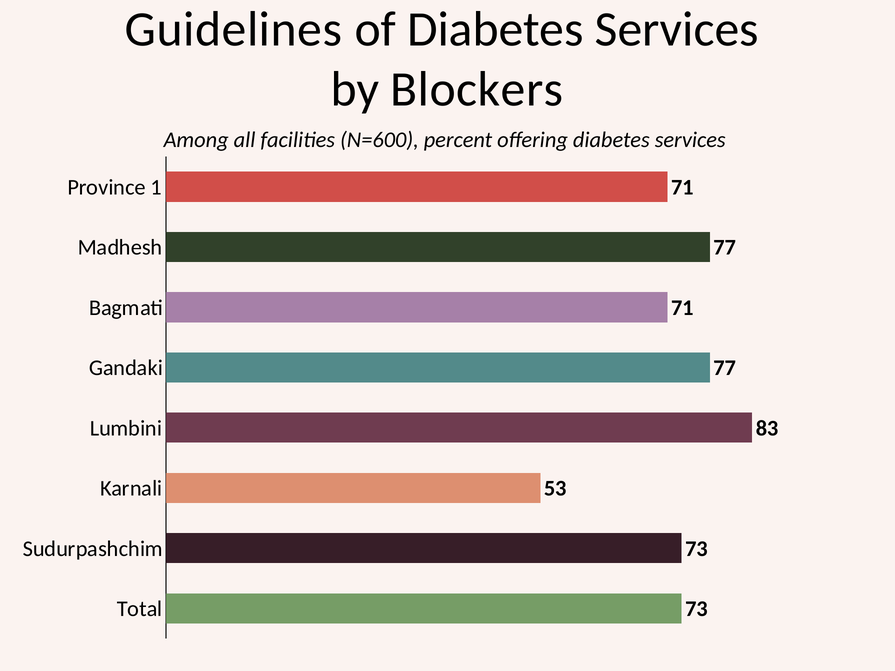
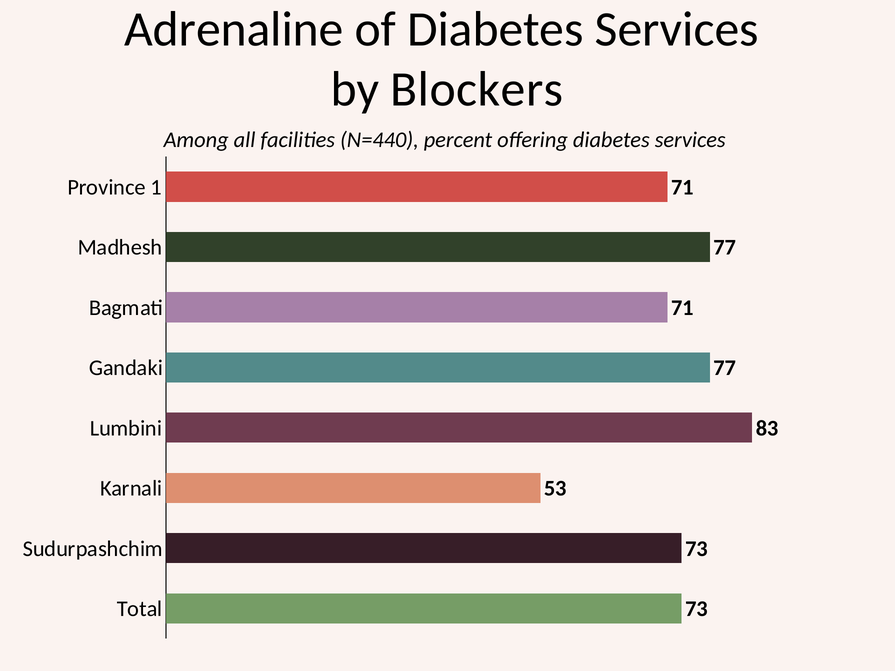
Guidelines: Guidelines -> Adrenaline (234, 30)
N=600: N=600 -> N=440 (379, 140)
